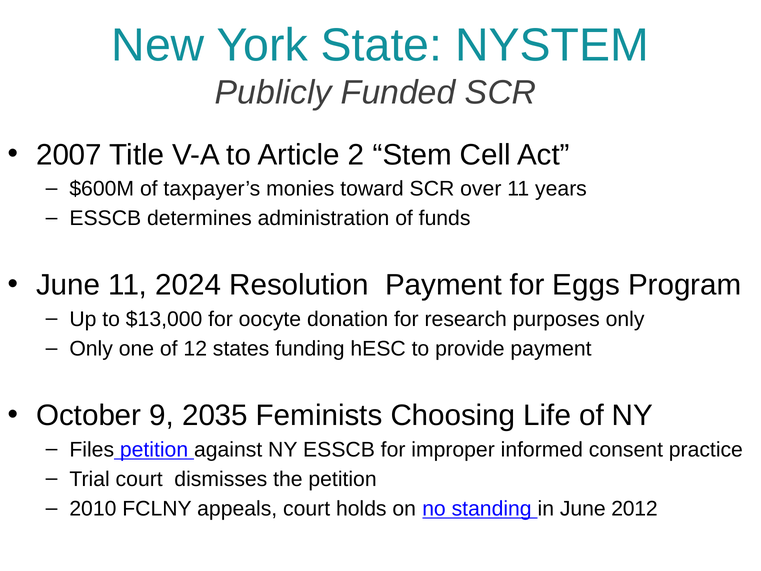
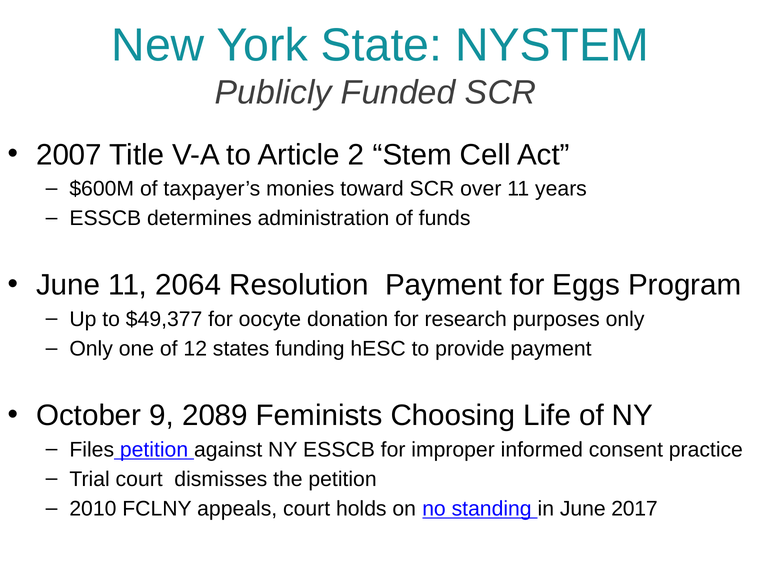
2024: 2024 -> 2064 (188, 285)
$13,000: $13,000 -> $49,377 (164, 319)
2035: 2035 -> 2089 (215, 415)
2012: 2012 -> 2017 (634, 509)
